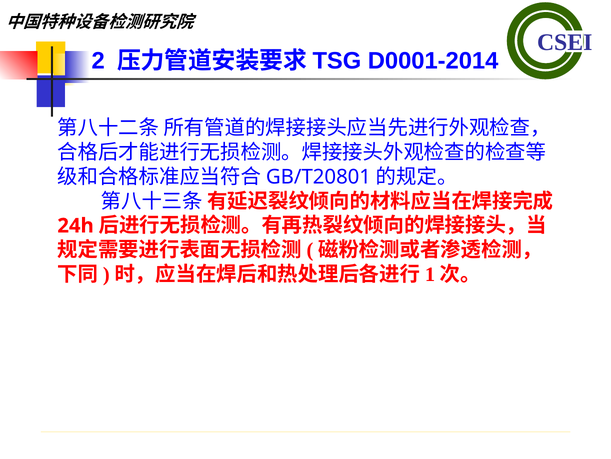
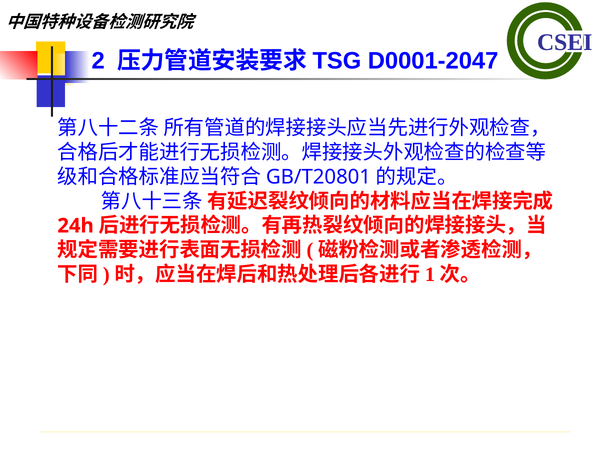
D0001-2014: D0001-2014 -> D0001-2047 (433, 61)
